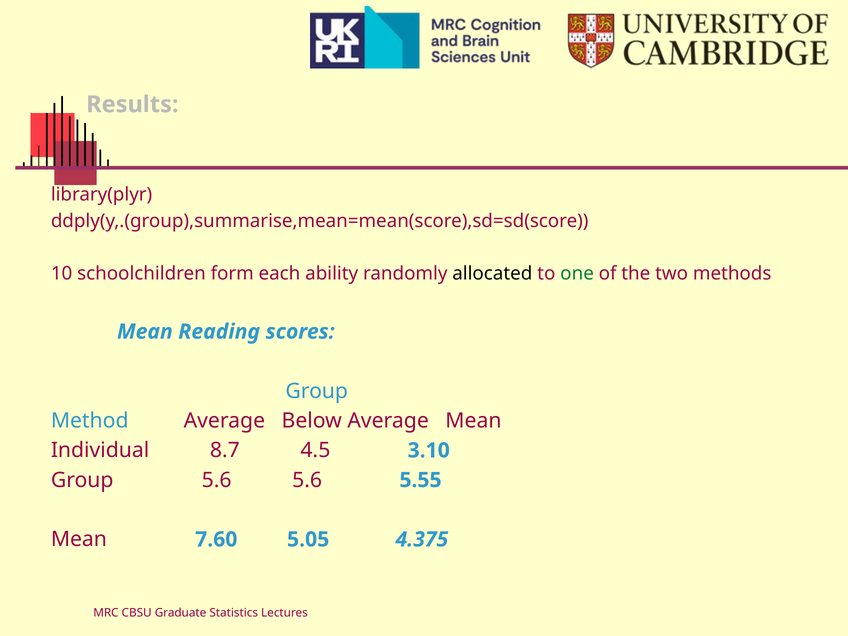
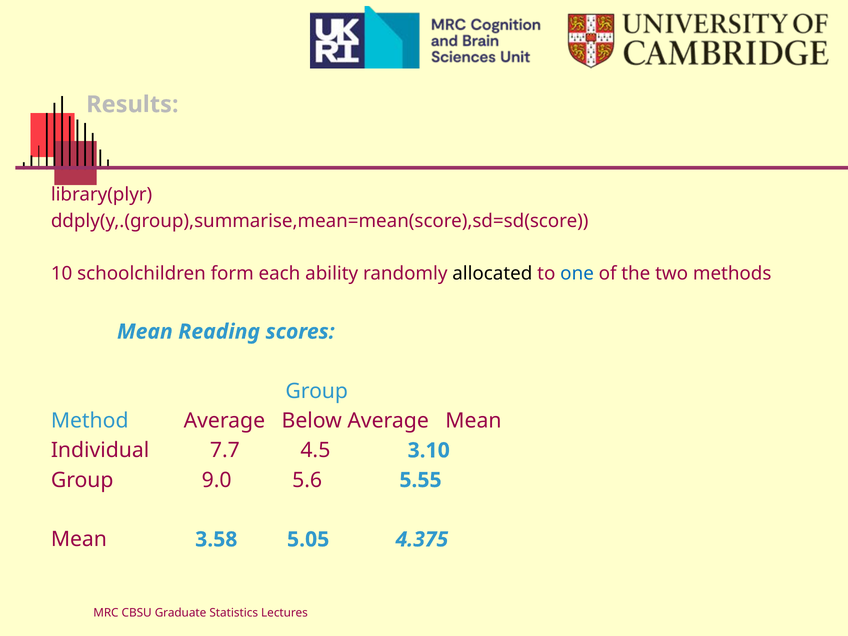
one colour: green -> blue (577, 274)
8.7: 8.7 -> 7.7 (225, 450)
Group 5.6: 5.6 -> 9.0 (217, 480)
7.60: 7.60 -> 3.58 (216, 539)
